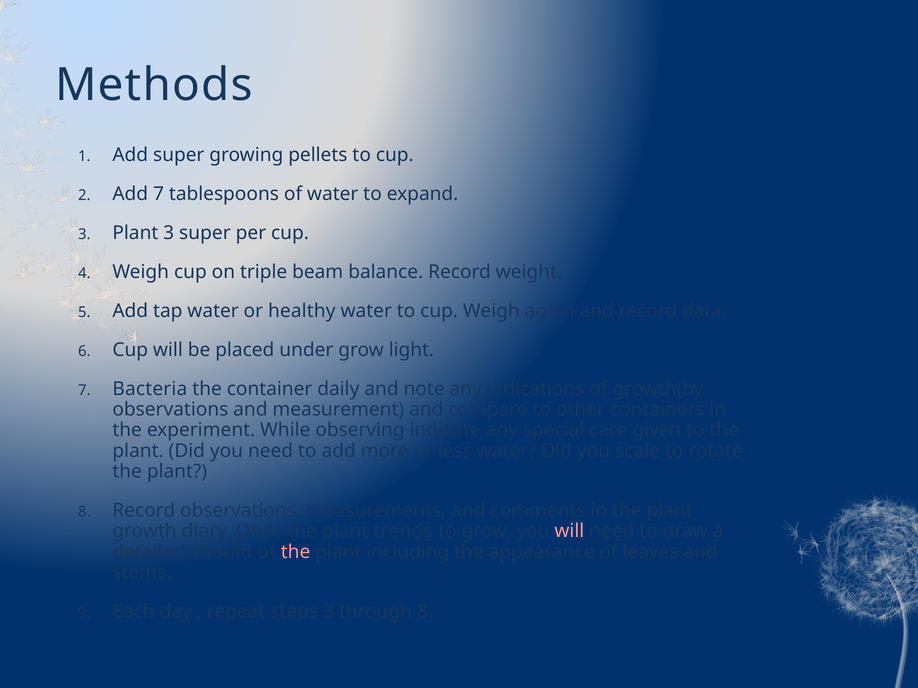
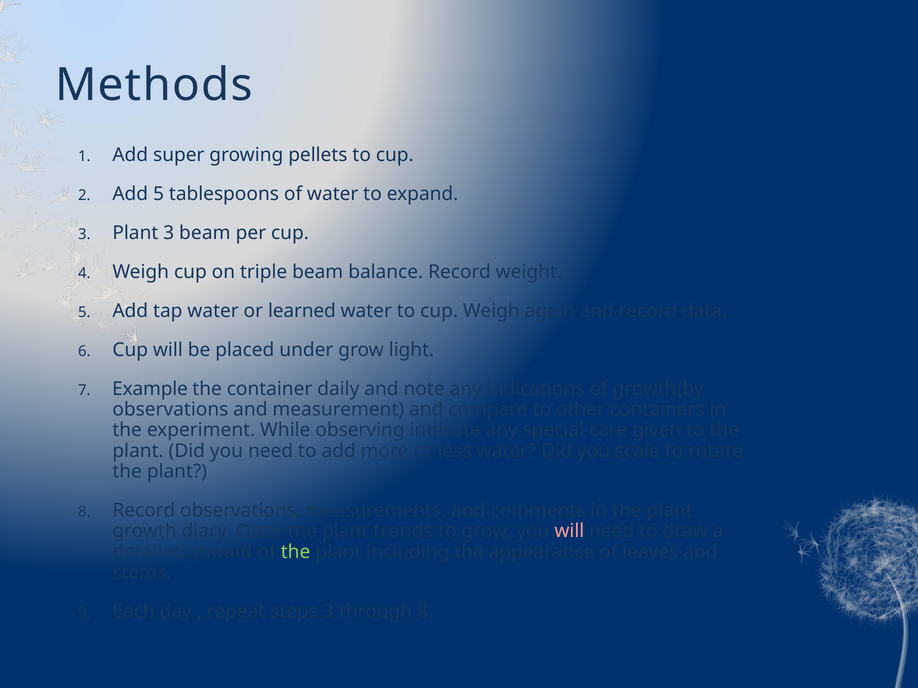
Add 7: 7 -> 5 (159, 194)
3 super: super -> beam (205, 233)
healthy: healthy -> learned (302, 311)
Bacteria: Bacteria -> Example (150, 389)
the colour: pink -> light green (296, 552)
